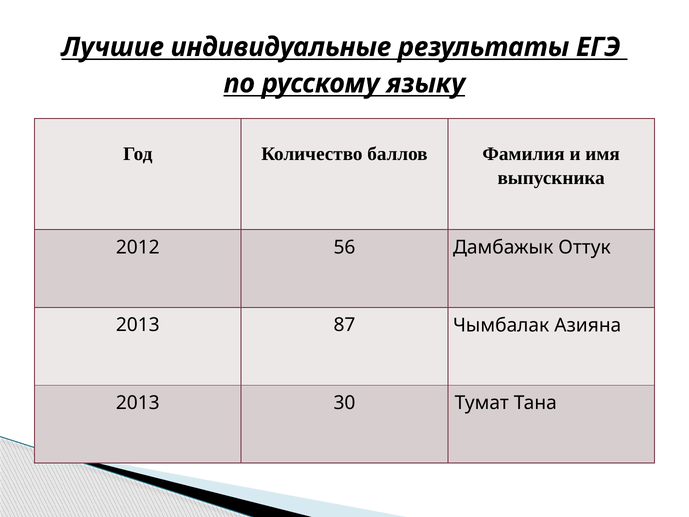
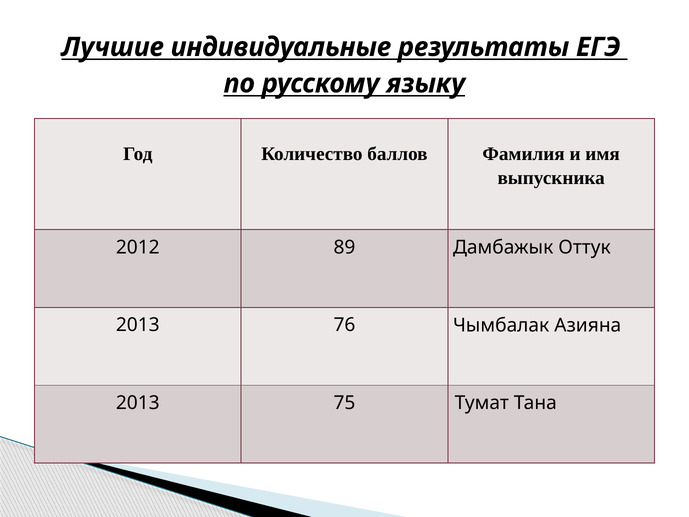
56: 56 -> 89 (344, 247)
87: 87 -> 76 (344, 325)
30: 30 -> 75 (344, 403)
